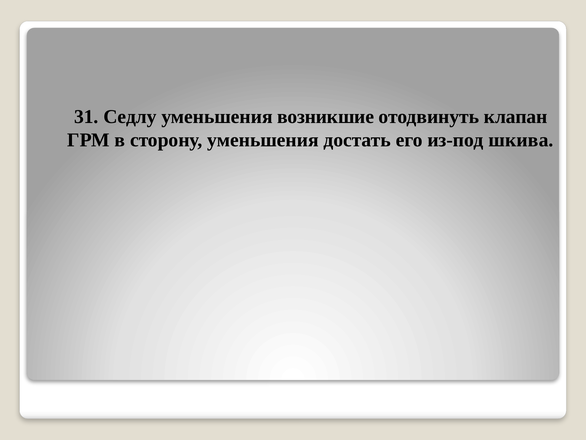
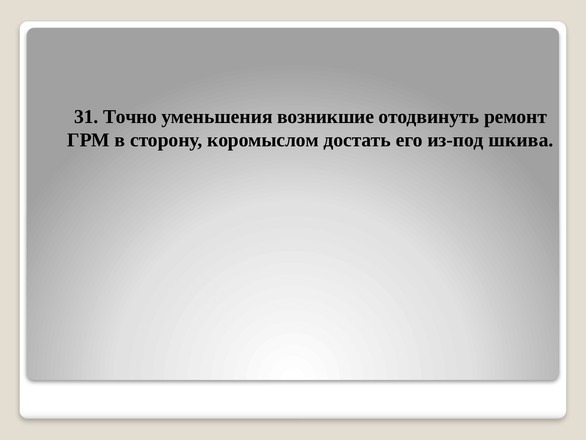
Седлу: Седлу -> Точно (130, 117)
клапан: клапан -> ремонт (516, 117)
сторону уменьшения: уменьшения -> коромыслом (263, 140)
